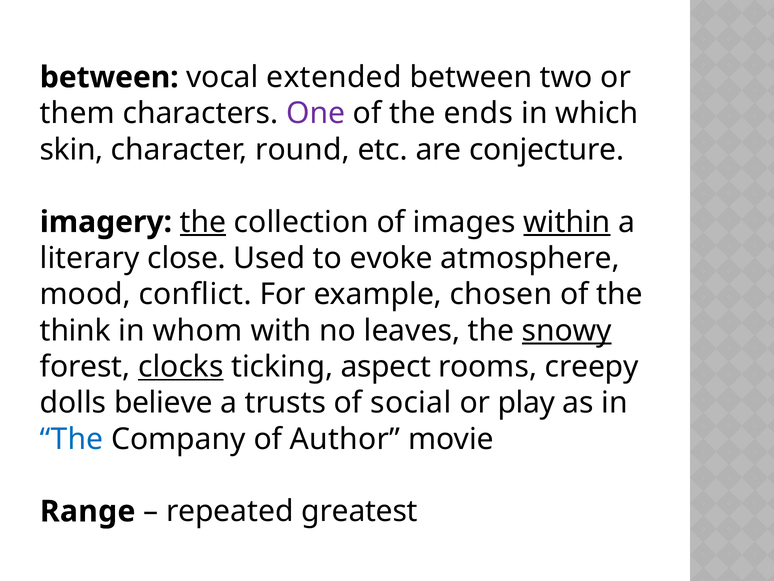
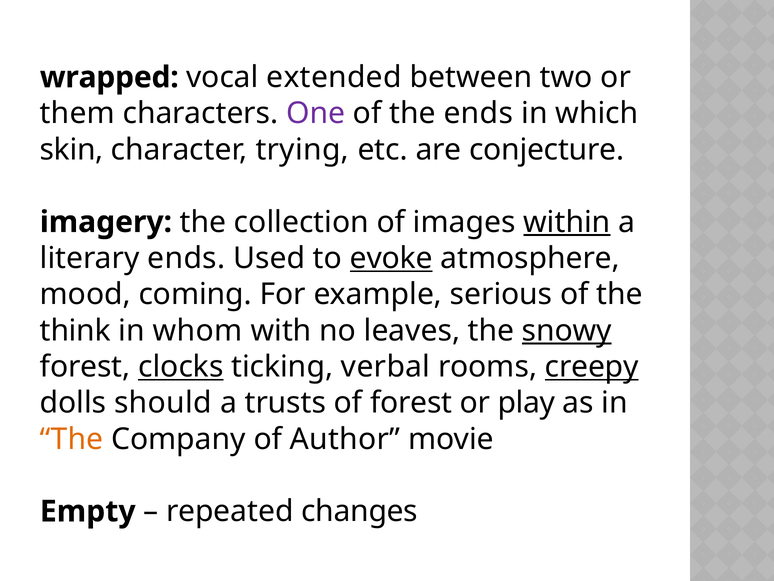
between: between -> wrapped (109, 77)
round: round -> trying (302, 150)
the underline: present -> none (203, 222)
literary close: close -> ends (186, 258)
evoke underline: none -> present (391, 258)
conflict: conflict -> coming (195, 294)
chosen: chosen -> serious (501, 294)
aspect: aspect -> verbal (386, 366)
creepy underline: none -> present (592, 366)
believe: believe -> should (163, 403)
of social: social -> forest (411, 403)
The colour: blue -> orange (72, 439)
Range: Range -> Empty (88, 511)
greatest: greatest -> changes (359, 511)
